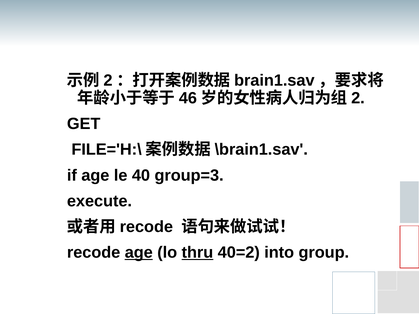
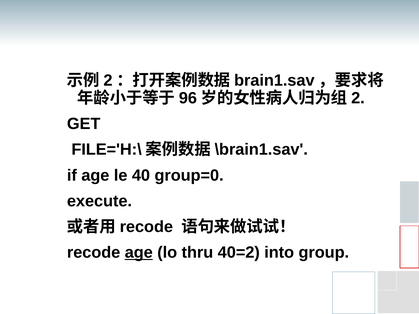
46: 46 -> 96 (188, 98)
group=3: group=3 -> group=0 (189, 175)
thru underline: present -> none (197, 253)
